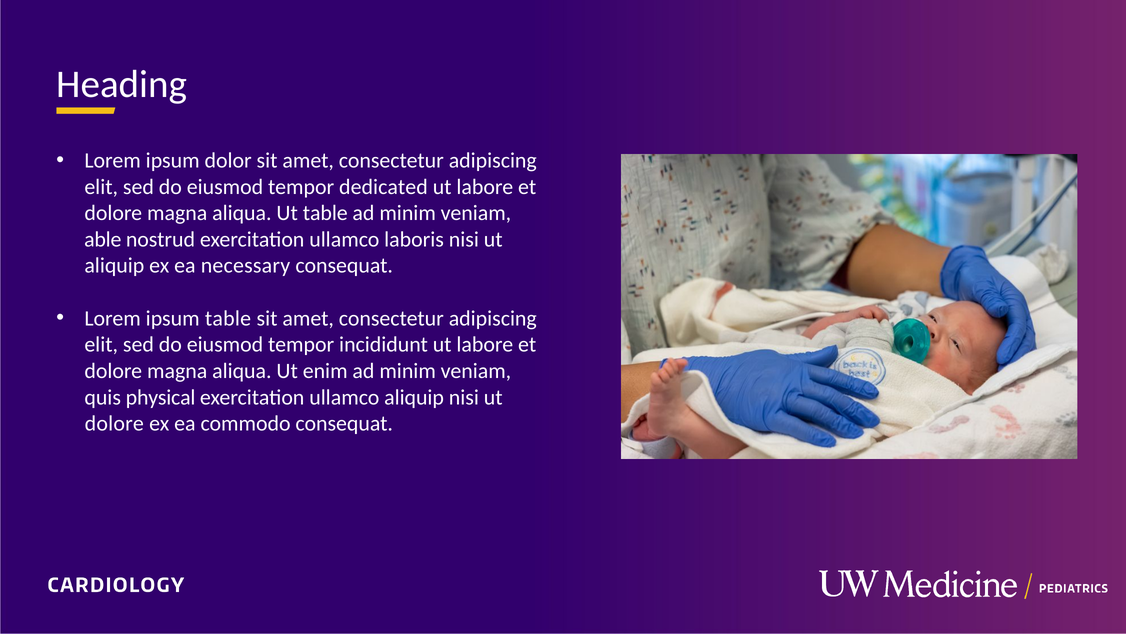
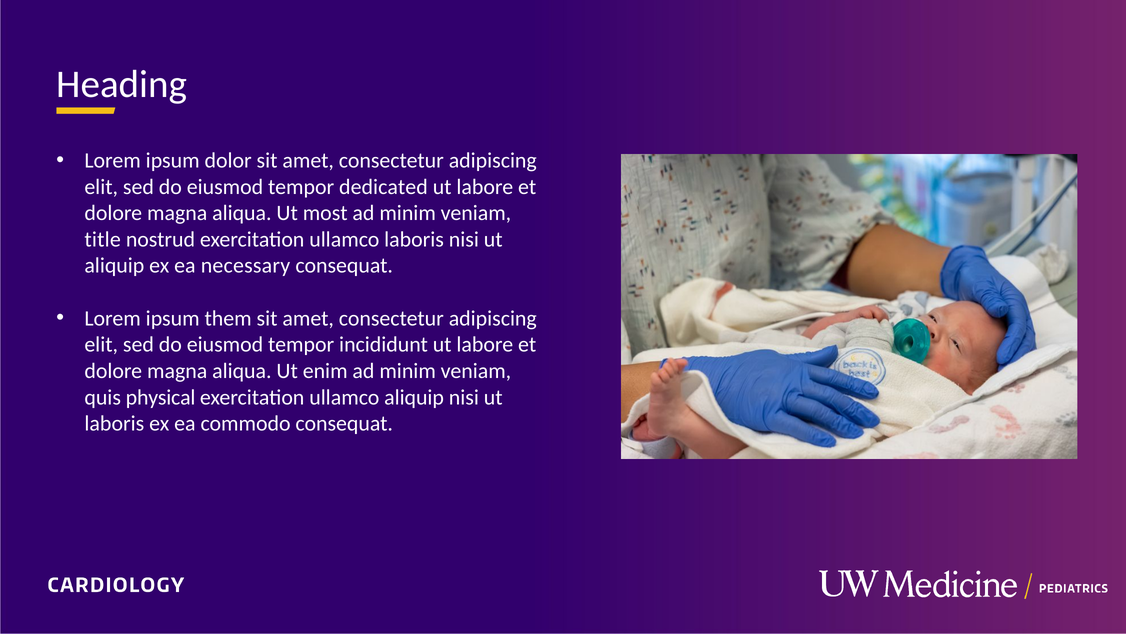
Ut table: table -> most (325, 213)
able: able -> title (103, 239)
ipsum table: table -> them (228, 318)
dolore: dolore -> laboris (114, 423)
